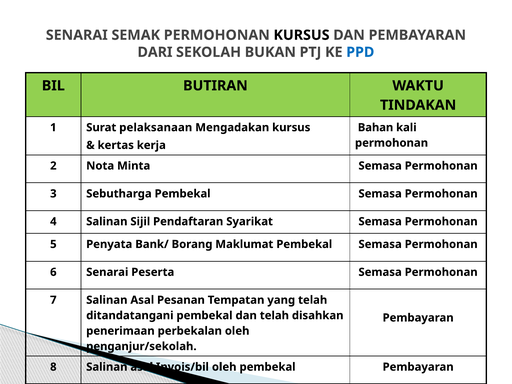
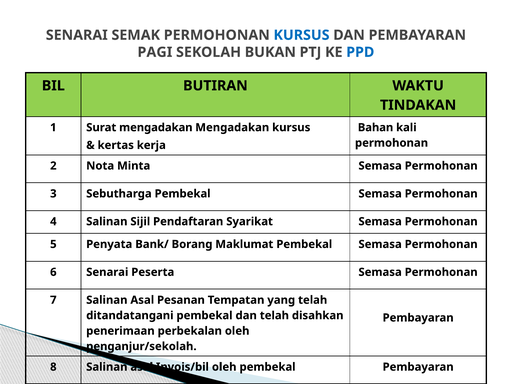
KURSUS colour: black -> blue (302, 35)
DARI: DARI -> PAGI (155, 52)
Surat pelaksanaan: pelaksanaan -> mengadakan (156, 127)
